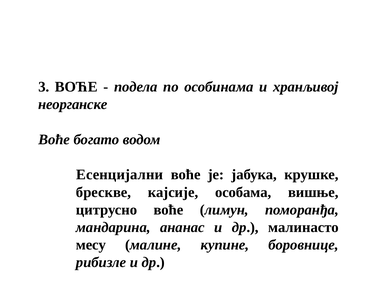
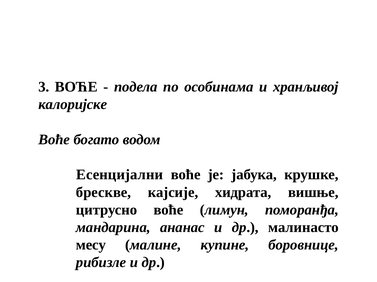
неорганске: неорганске -> калоријске (73, 105)
особама: особама -> хидрата (243, 193)
